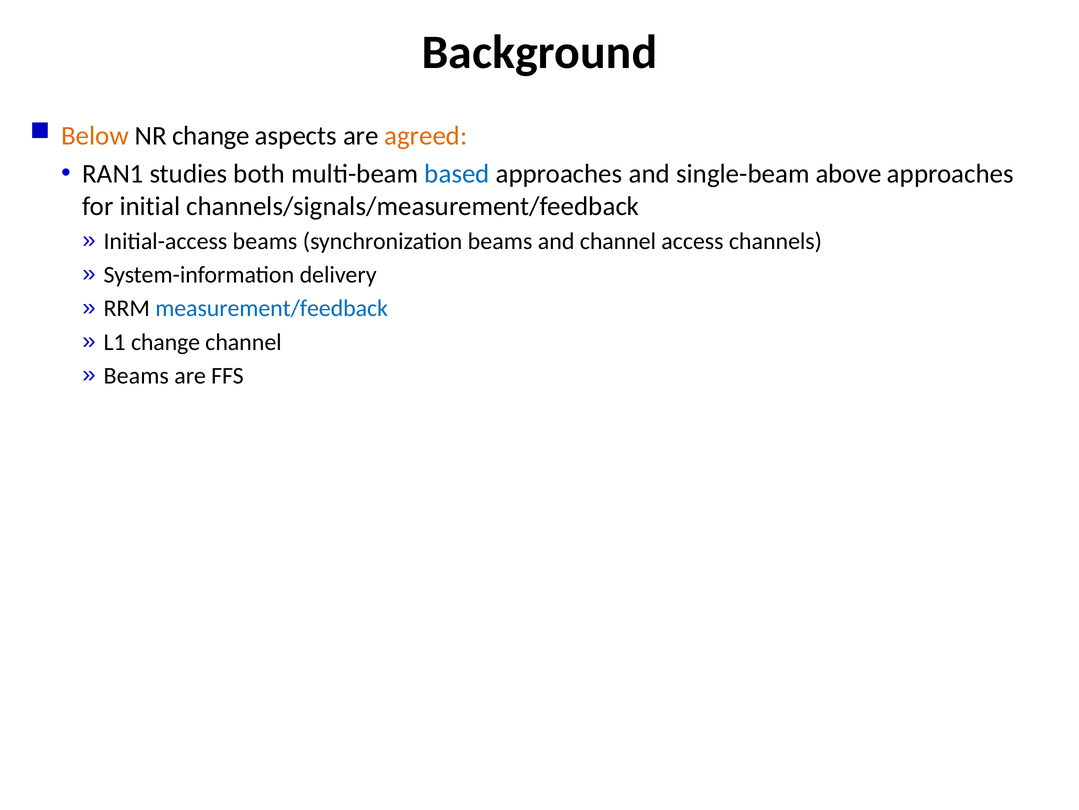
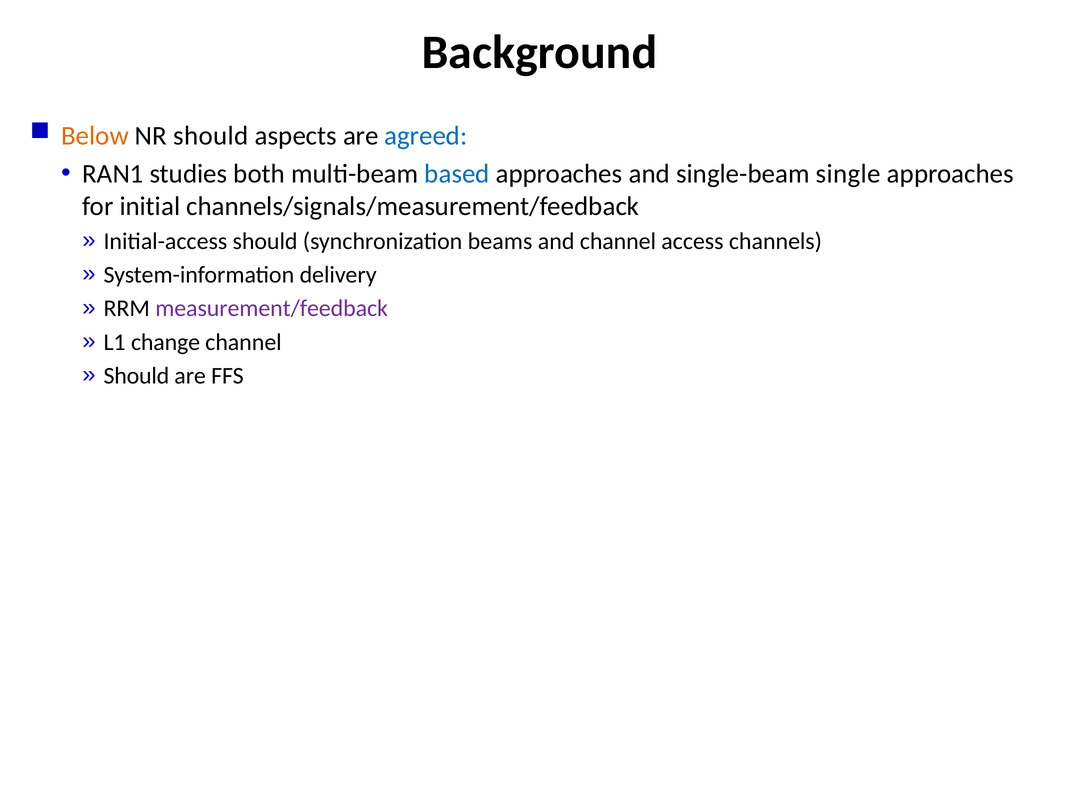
NR change: change -> should (211, 136)
agreed colour: orange -> blue (426, 136)
above: above -> single (848, 174)
Initial-access beams: beams -> should (265, 241)
measurement/feedback colour: blue -> purple (272, 308)
Beams: Beams -> Should (136, 375)
